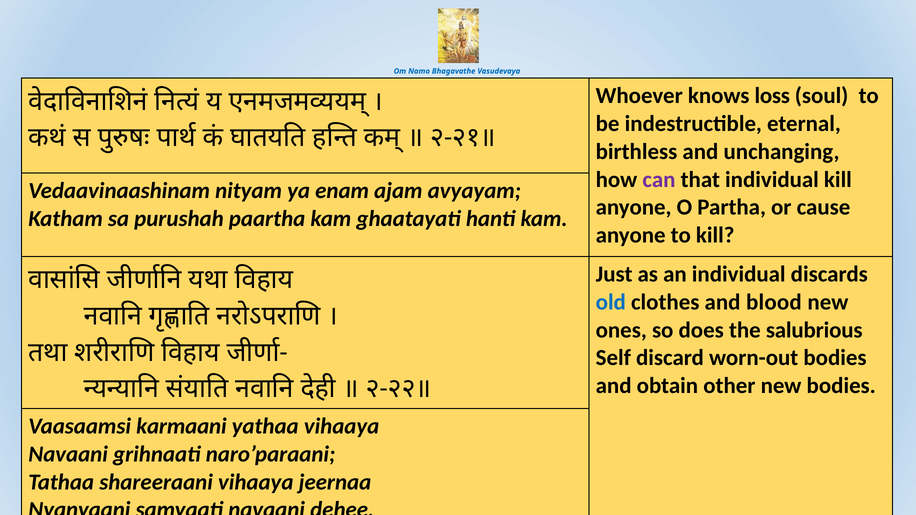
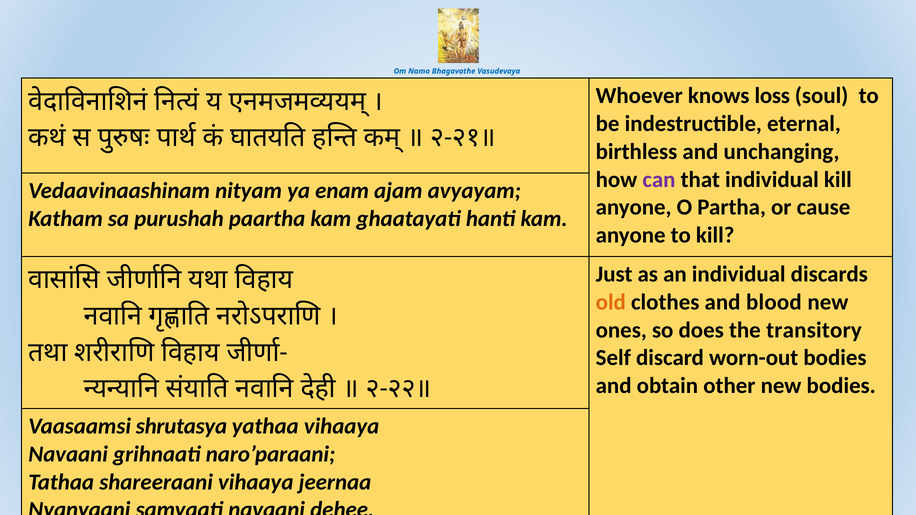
old colour: blue -> orange (611, 302)
salubrious: salubrious -> transitory (814, 330)
karmaani: karmaani -> shrutasya (181, 426)
